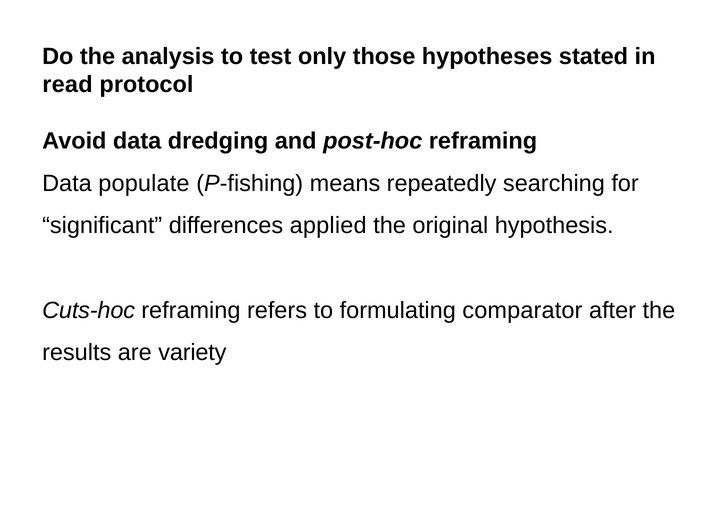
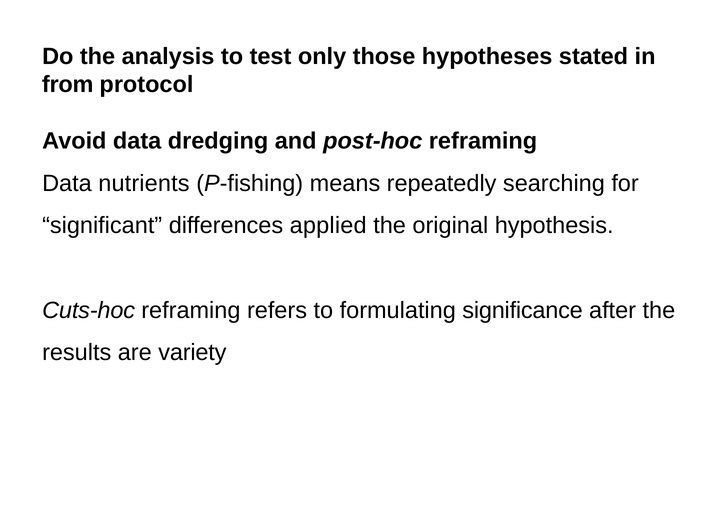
read: read -> from (68, 85)
populate: populate -> nutrients (144, 183)
comparator: comparator -> significance (523, 310)
